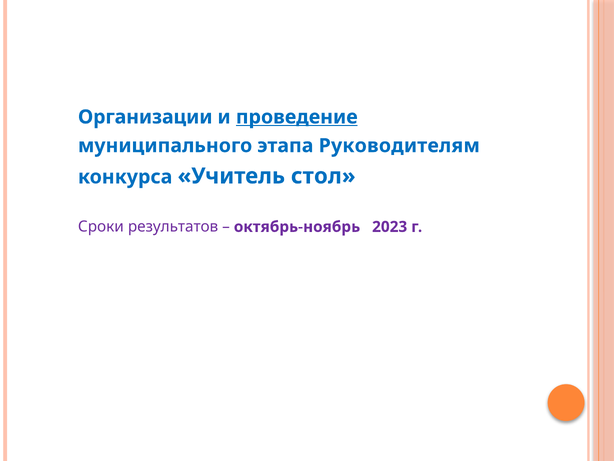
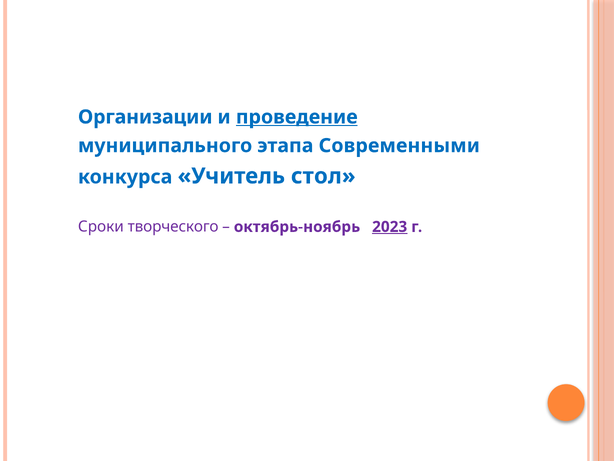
Руководителям: Руководителям -> Современными (399, 146)
результатов: результатов -> творческого (173, 227)
2023 underline: none -> present (390, 227)
